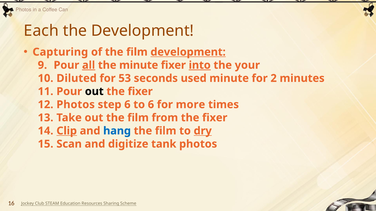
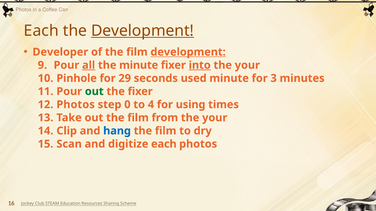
Development underline: none -> present (142, 31)
Capturing: Capturing -> Developer (60, 52)
Diluted: Diluted -> Pinhole (77, 78)
53: 53 -> 29 (125, 78)
2: 2 -> 3 (274, 78)
out colour: black -> green (94, 92)
step 6: 6 -> 0 (127, 105)
to 6: 6 -> 4 (151, 105)
more: more -> using (191, 105)
from the fixer: fixer -> your (215, 118)
Clip underline: present -> none (67, 131)
dry underline: present -> none (203, 131)
digitize tank: tank -> each (164, 144)
